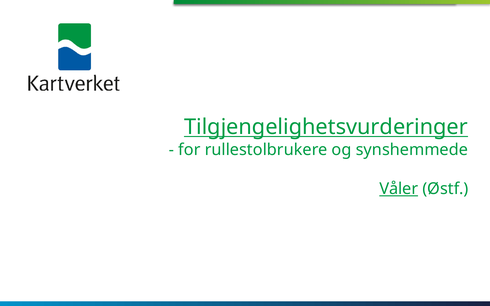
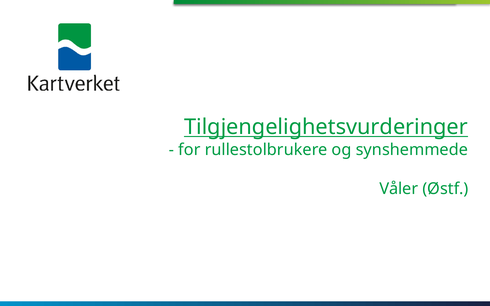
Våler underline: present -> none (399, 189)
